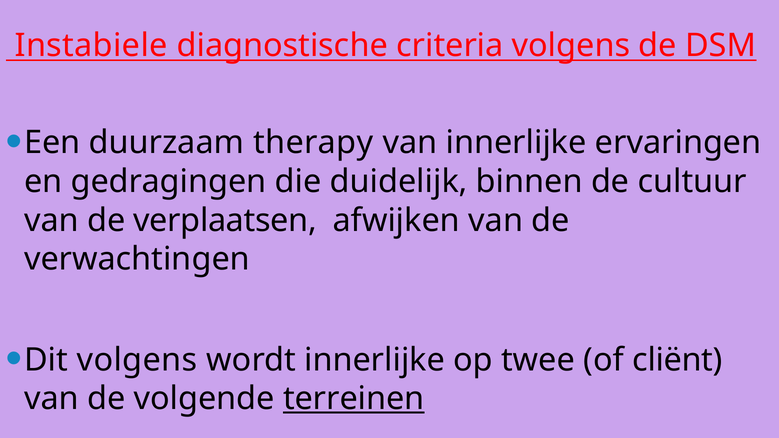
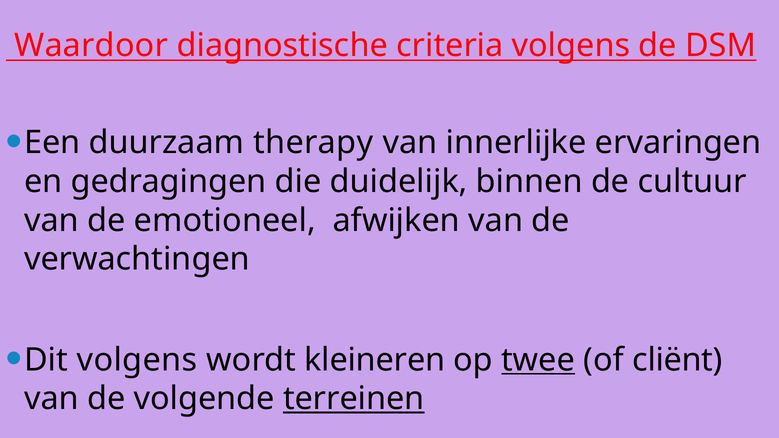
Instabiele: Instabiele -> Waardoor (91, 45)
verplaatsen: verplaatsen -> emotioneel (225, 220)
wordt innerlijke: innerlijke -> kleineren (375, 360)
twee underline: none -> present (538, 360)
